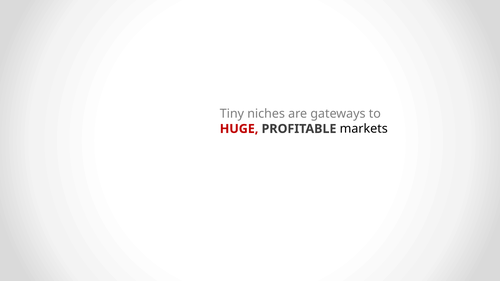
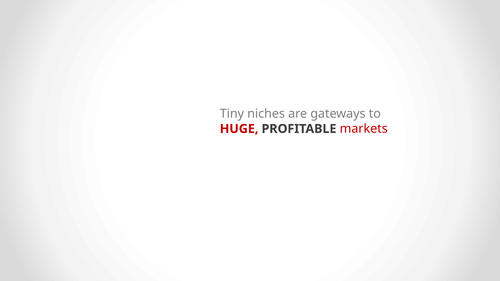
markets colour: black -> red (364, 129)
